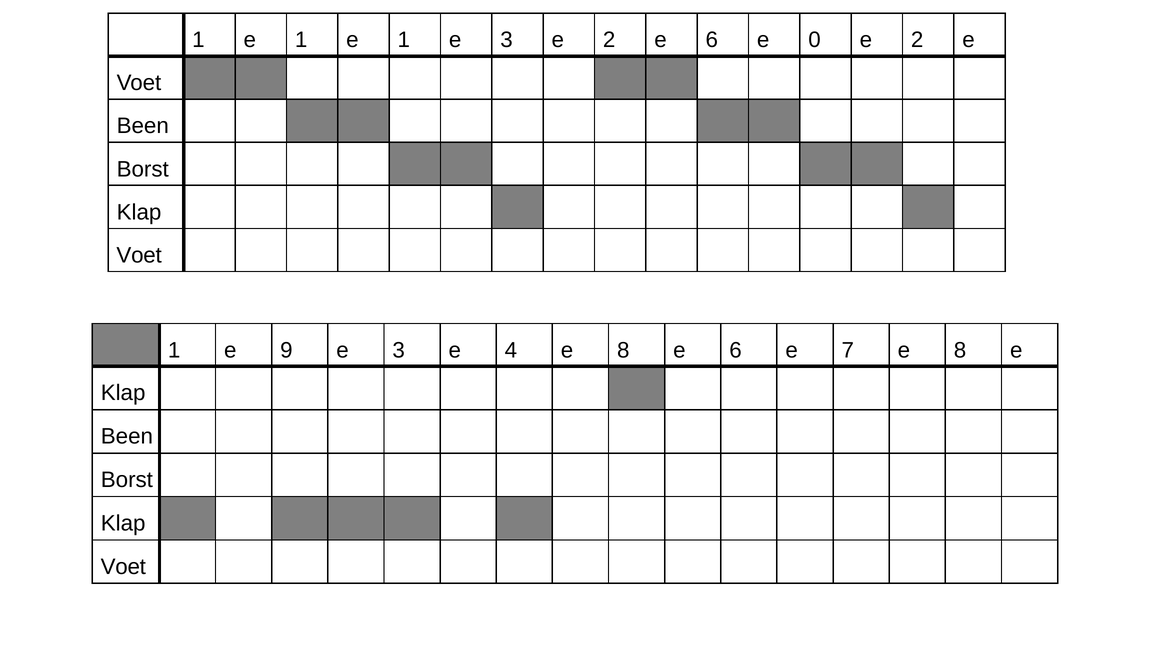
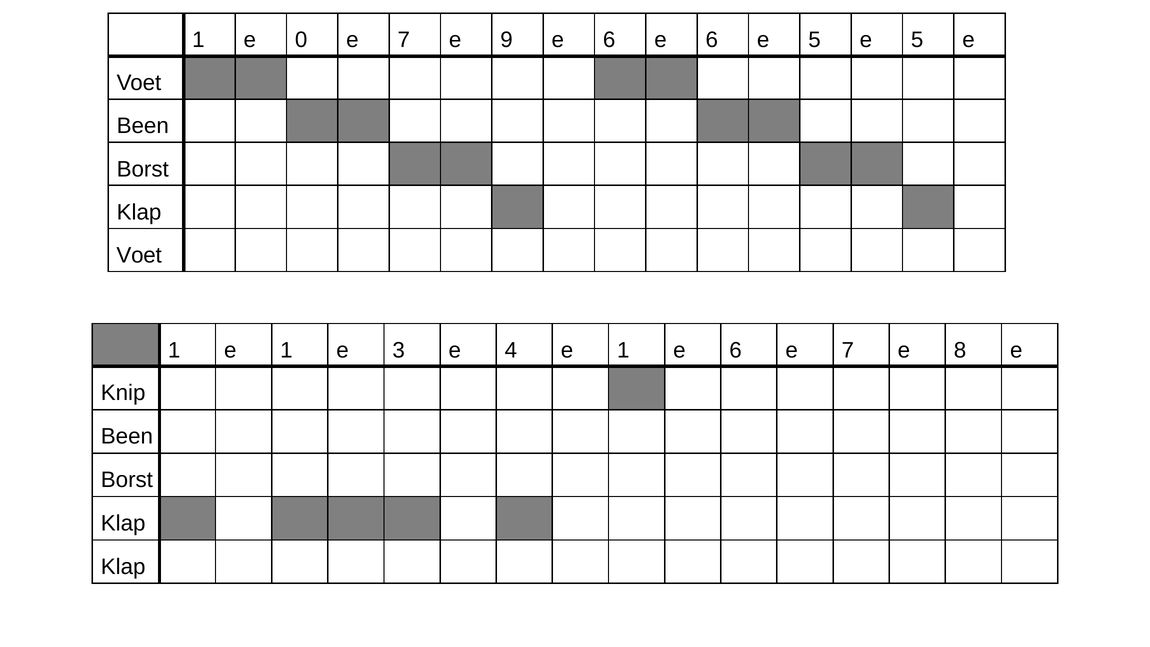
1: 1 -> 0 (301, 40)
1: 1 -> 7 (404, 40)
3: 3 -> 9 (506, 40)
2: 2 -> 6 (609, 40)
6 e 0: 0 -> 5 (815, 40)
2: 2 -> 5 (917, 40)
1 e 9: 9 -> 1 (286, 350)
4 e 8: 8 -> 1 (623, 350)
Klap: Klap -> Knip (123, 393)
Voet: Voet -> Klap (123, 567)
